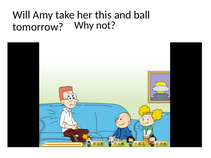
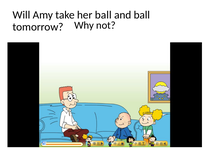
her this: this -> ball (103, 15)
